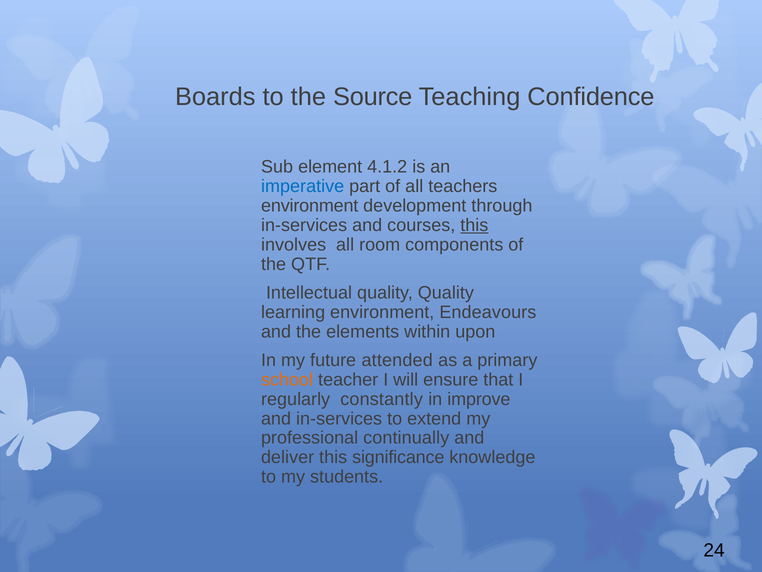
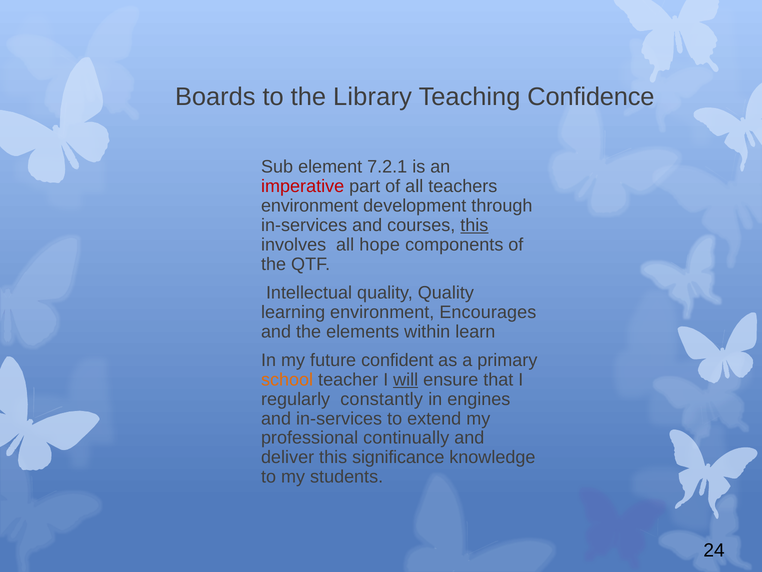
Source: Source -> Library (372, 97)
4.1.2: 4.1.2 -> 7.2.1 (387, 167)
imperative colour: blue -> red (303, 186)
room: room -> hope (380, 244)
Endeavours: Endeavours -> Encourages (488, 312)
upon: upon -> learn (475, 331)
attended: attended -> confident (397, 360)
will underline: none -> present (406, 379)
improve: improve -> engines (479, 399)
